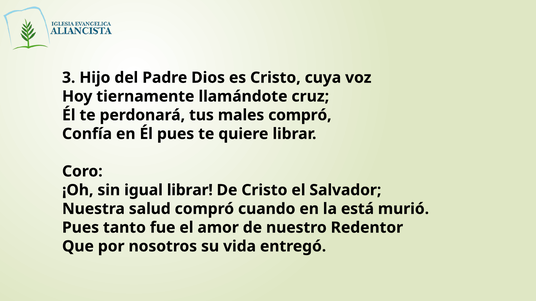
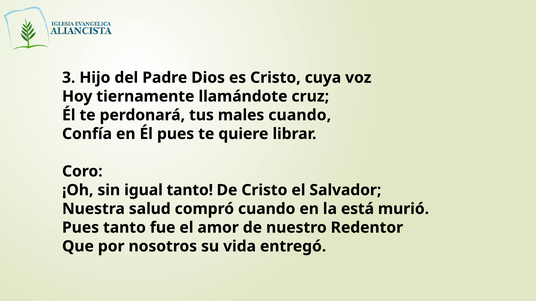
males compró: compró -> cuando (300, 115)
igual librar: librar -> tanto (190, 190)
